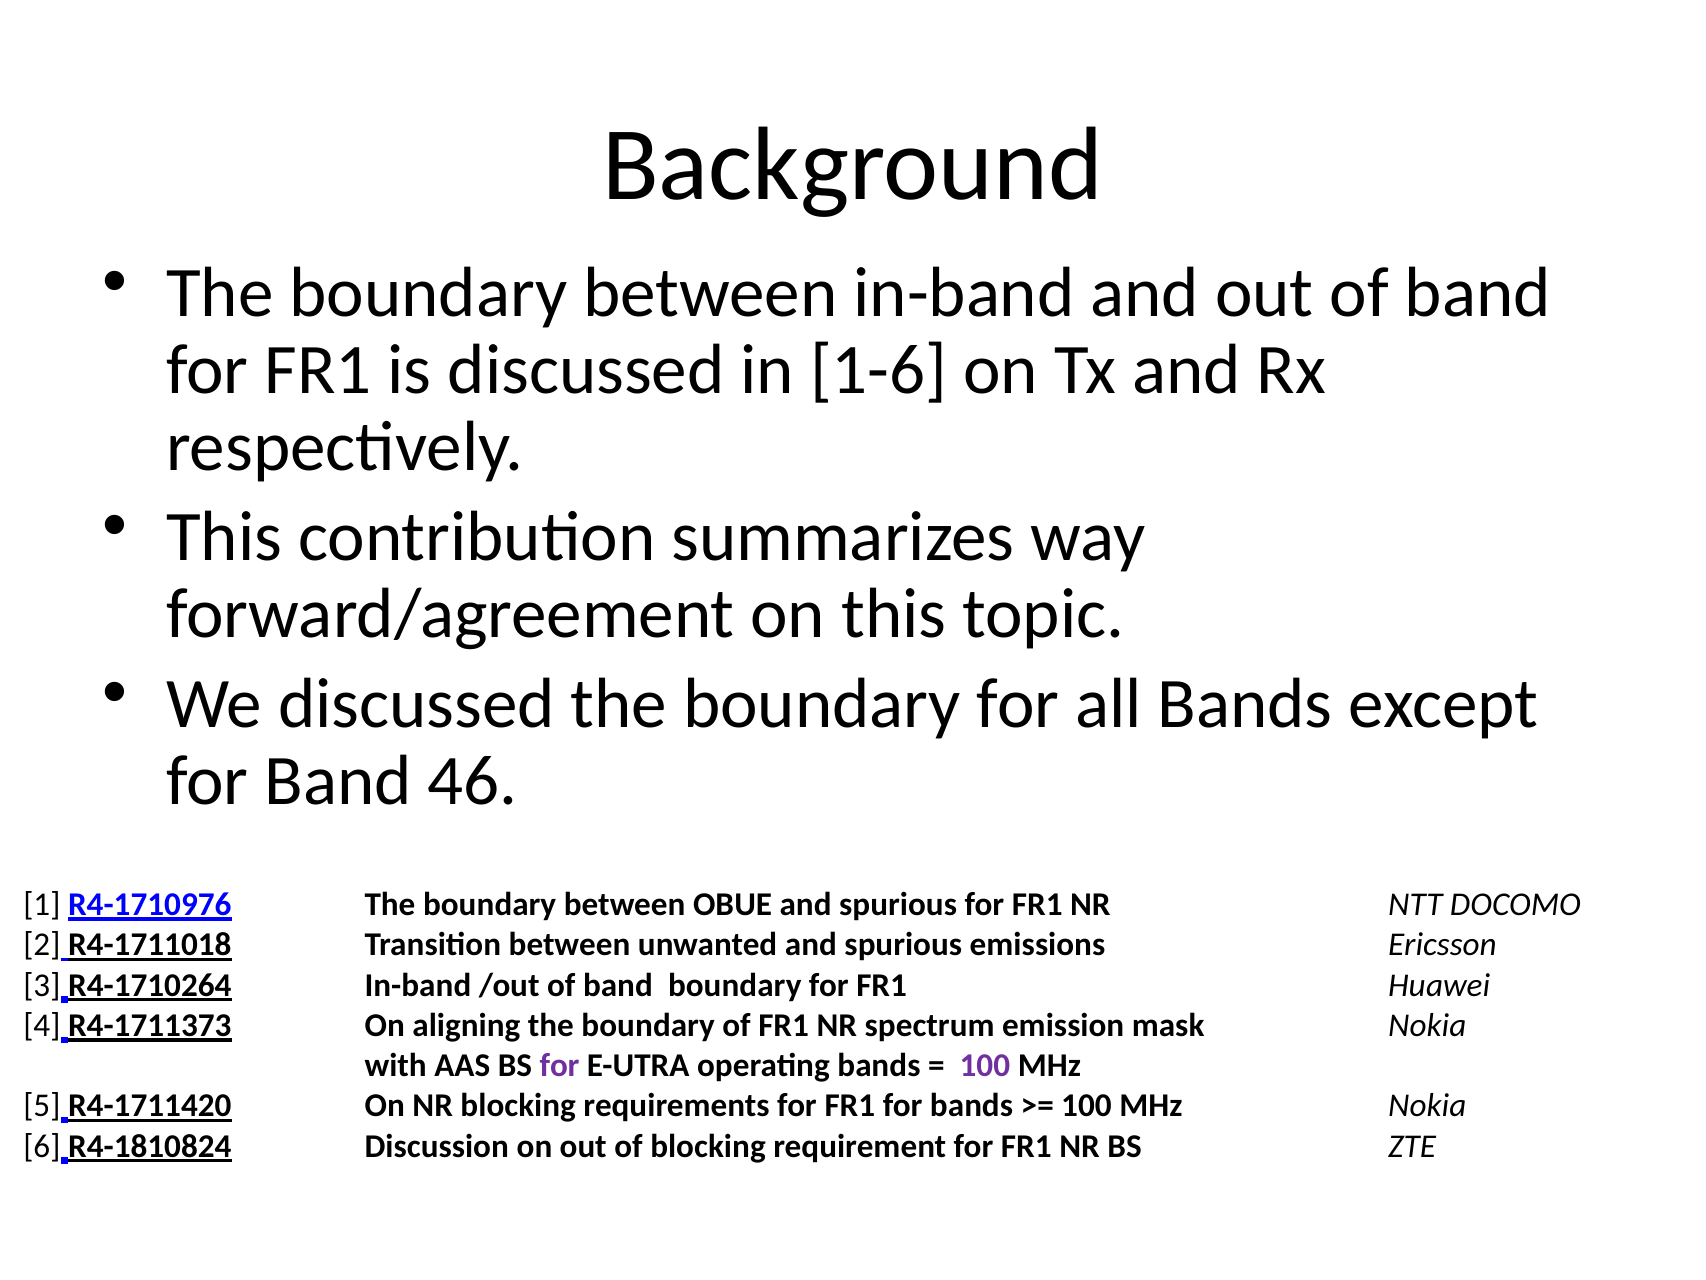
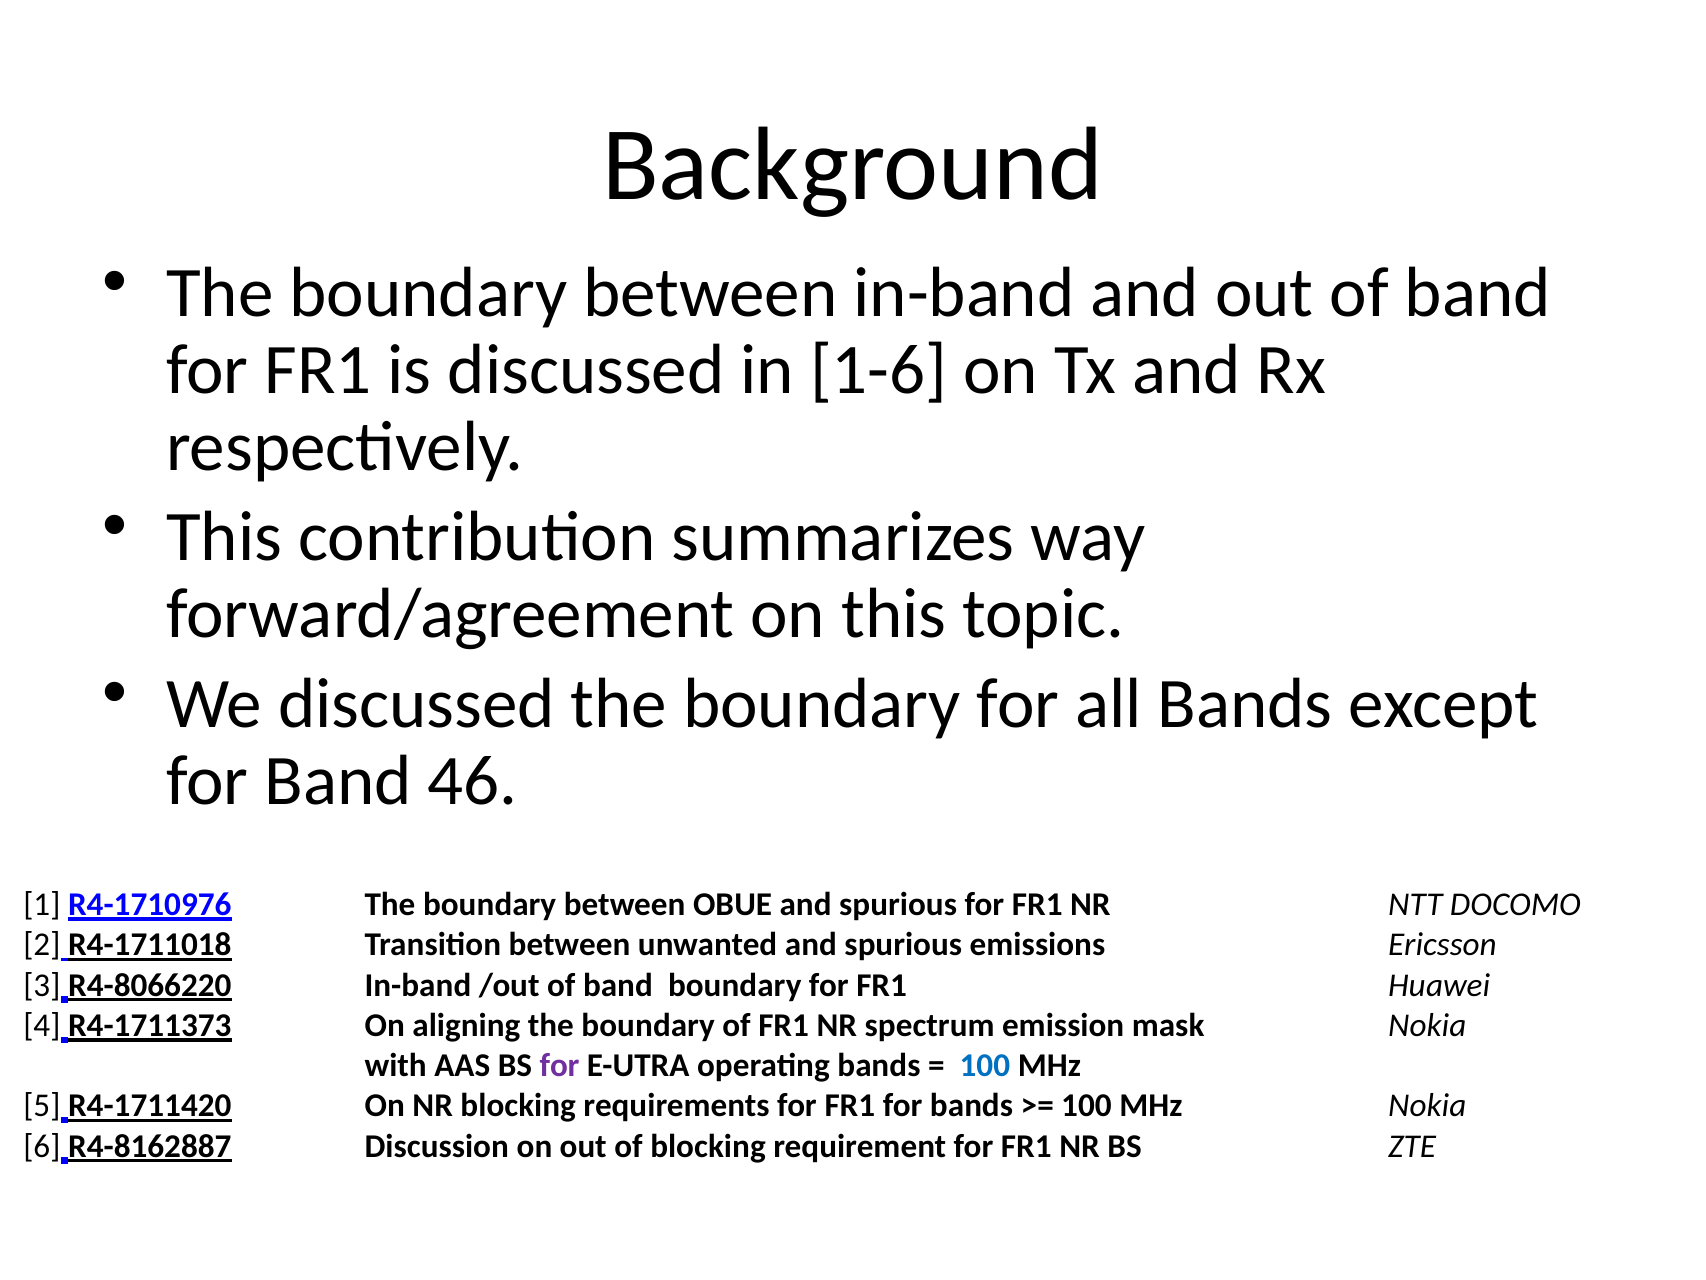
R4-1710264: R4-1710264 -> R4-8066220 (150, 985)
100 colour: purple -> blue (985, 1066)
R4-1810824: R4-1810824 -> R4-8162887 (150, 1146)
